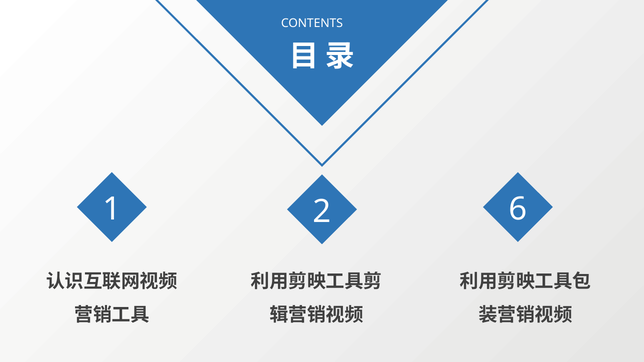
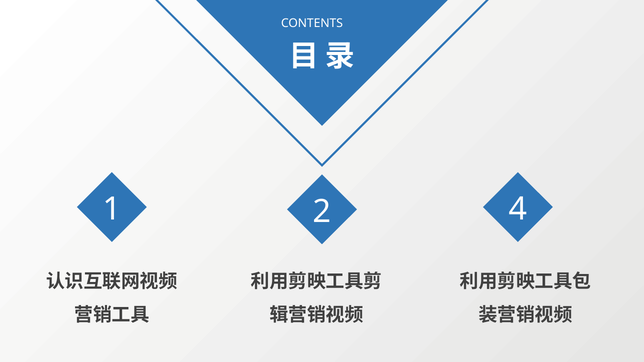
6: 6 -> 4 (518, 209)
